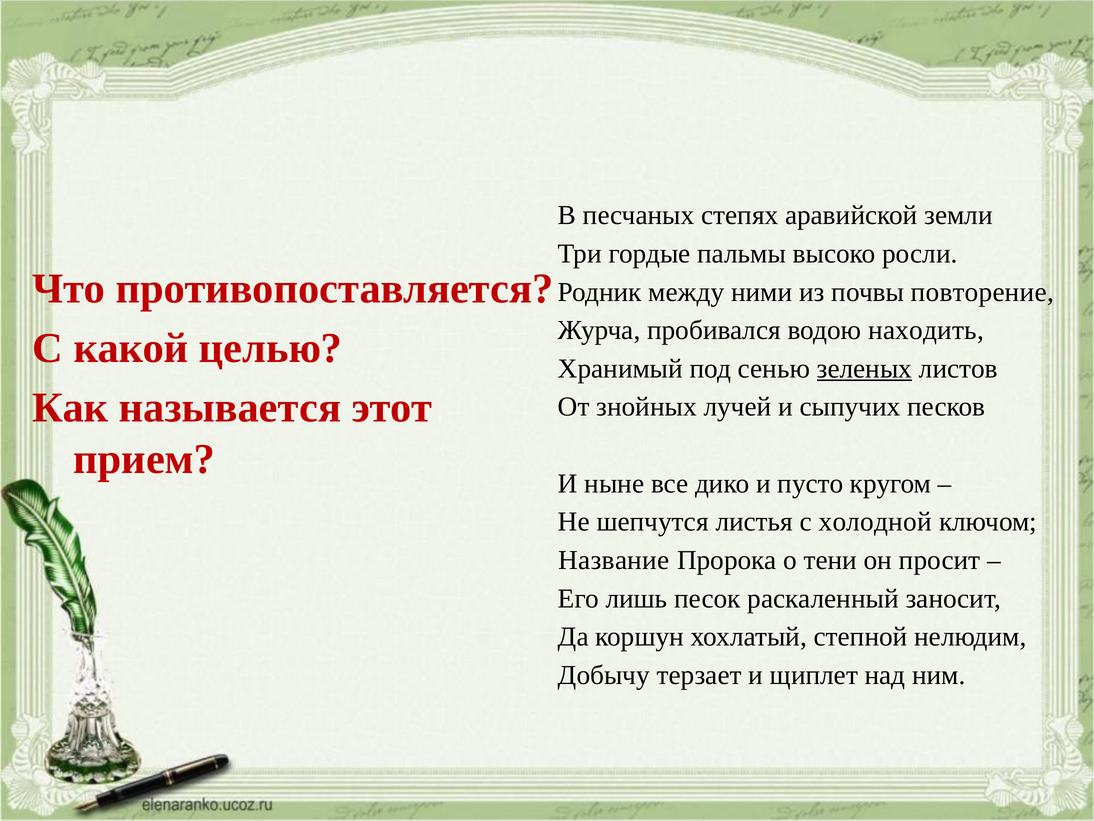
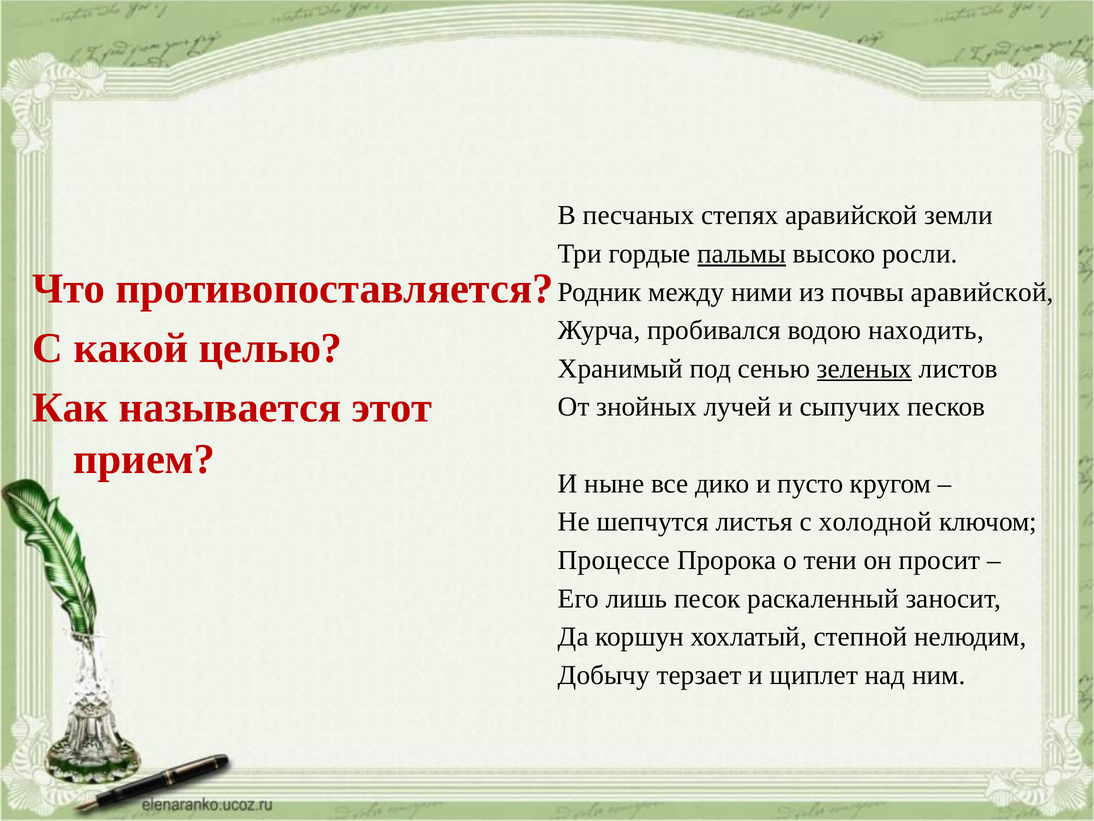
пальмы underline: none -> present (742, 254)
почвы повторение: повторение -> аравийской (982, 292)
Название: Название -> Процессе (614, 560)
